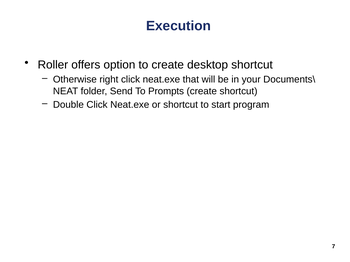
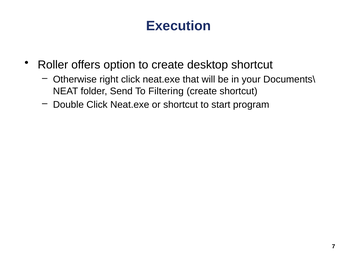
Prompts: Prompts -> Filtering (166, 91)
